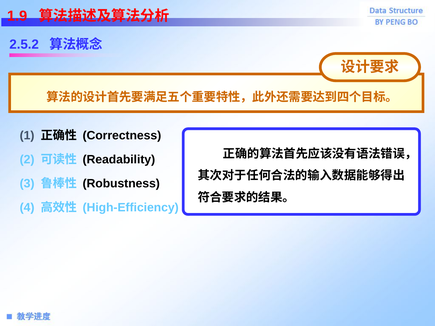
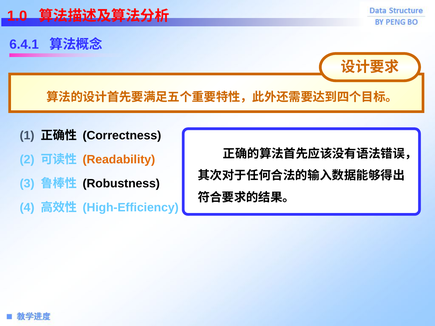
1.9: 1.9 -> 1.0 (17, 16)
2.5.2: 2.5.2 -> 6.4.1 (24, 44)
Readability colour: black -> orange (119, 160)
